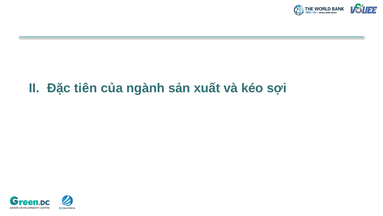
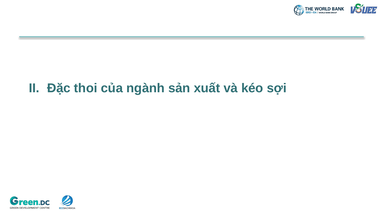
tiên: tiên -> thoi (86, 88)
